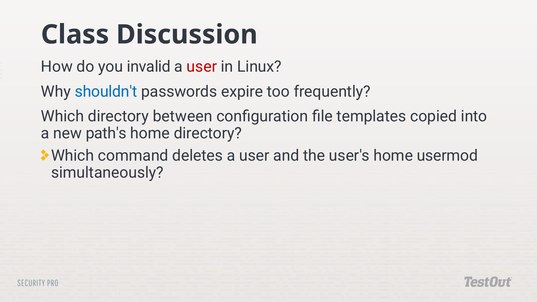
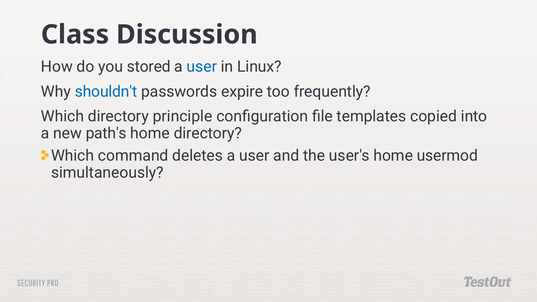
invalid: invalid -> stored (149, 67)
user colour: red -> blue (202, 67)
between: between -> principle (183, 116)
